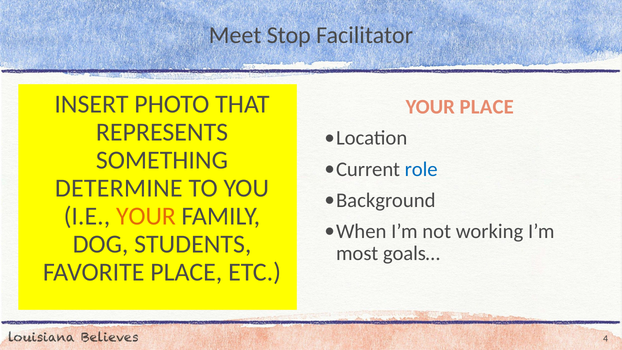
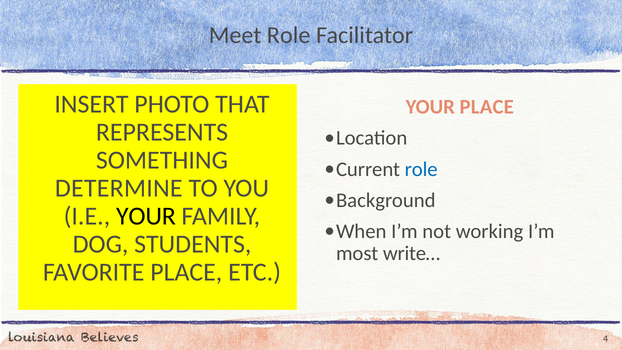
Meet Stop: Stop -> Role (289, 35)
YOUR colour: orange -> black (146, 216)
goals…: goals… -> write… (412, 254)
